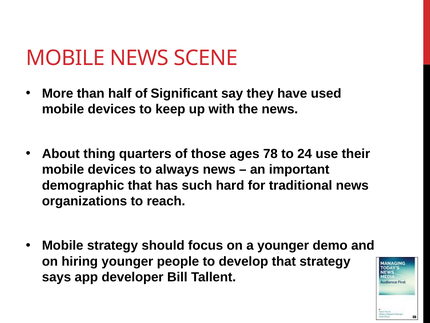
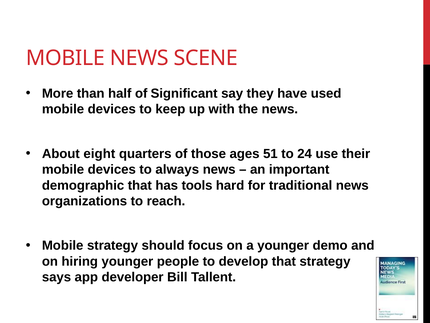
thing: thing -> eight (99, 154)
78: 78 -> 51 (270, 154)
such: such -> tools (197, 185)
